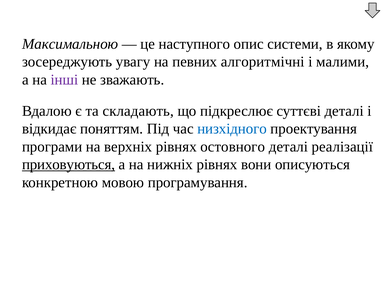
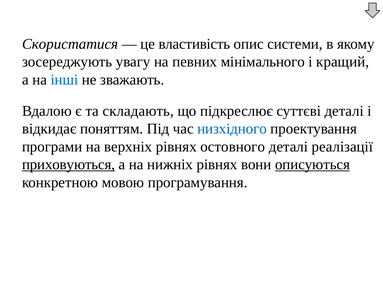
Максимальною: Максимальною -> Скористатися (70, 44)
наступного: наступного -> властивість (194, 44)
алгоритмічні: алгоритмічні -> мінімального (263, 62)
малими: малими -> кращий (343, 62)
інші colour: purple -> blue (64, 80)
описуються underline: none -> present (312, 165)
